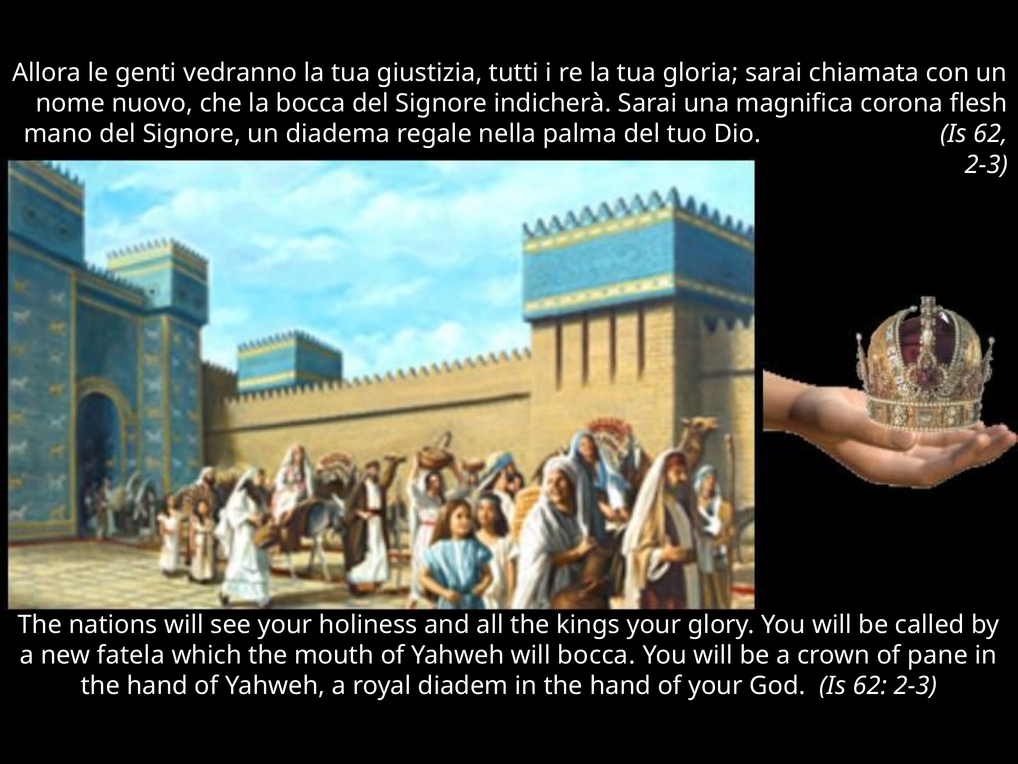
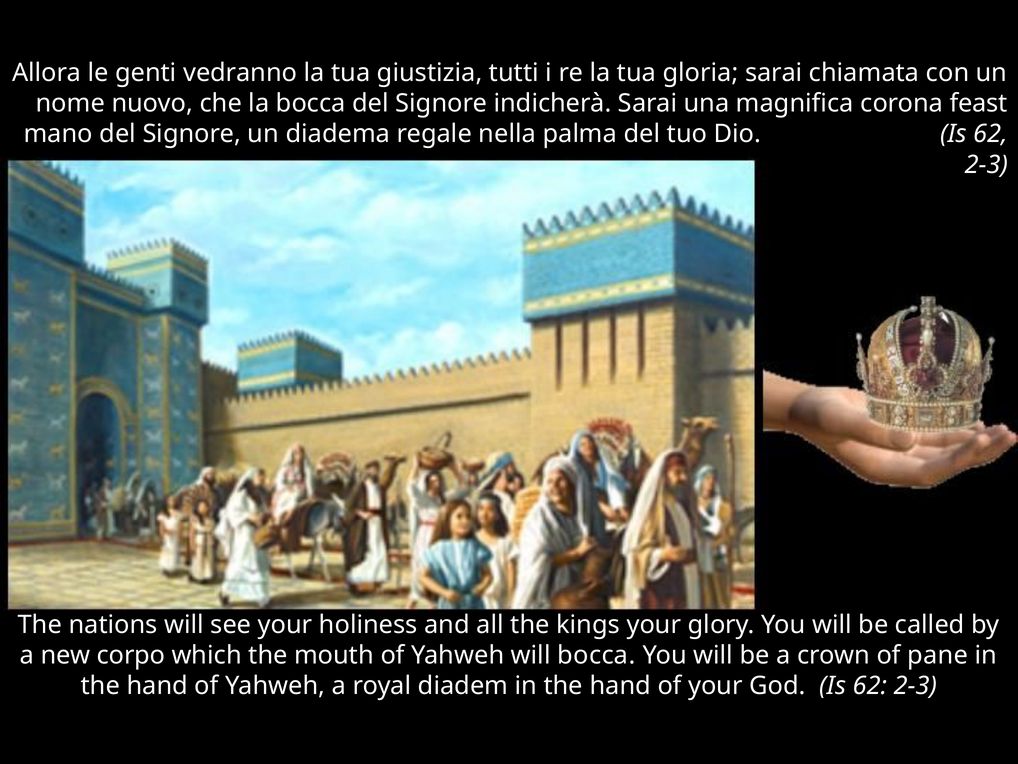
flesh: flesh -> feast (979, 103)
fatela: fatela -> corpo (131, 655)
